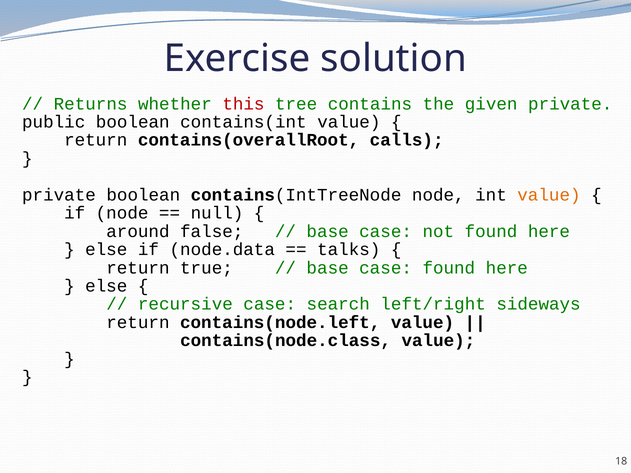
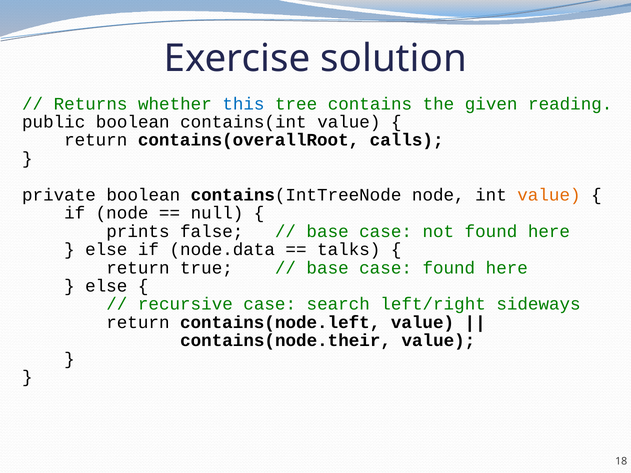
this colour: red -> blue (243, 104)
given private: private -> reading (570, 104)
around: around -> prints (138, 231)
contains(node.class: contains(node.class -> contains(node.their (286, 341)
